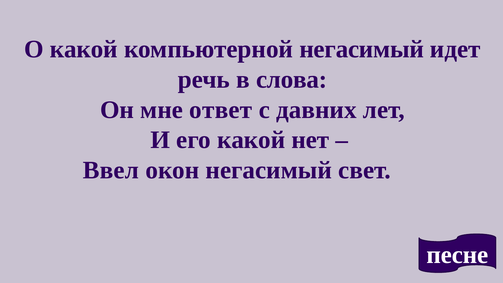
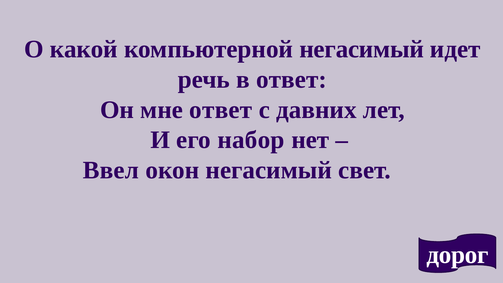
в слова: слова -> ответ (292, 80)
его какой: какой -> набор (251, 140)
песне: песне -> дорог (457, 255)
